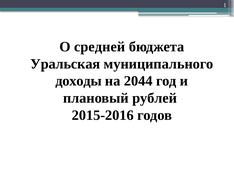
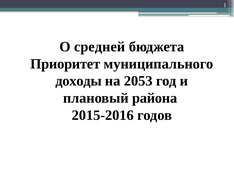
Уральская: Уральская -> Приоритет (65, 64)
2044: 2044 -> 2053 (138, 81)
рублей: рублей -> района (155, 98)
